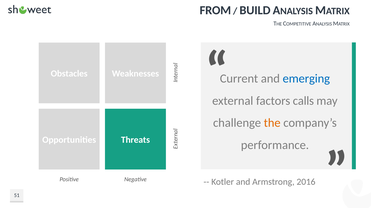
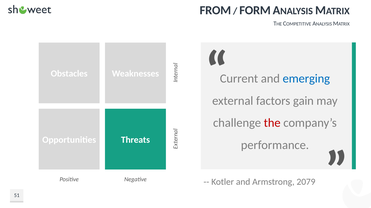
BUILD: BUILD -> FORM (255, 10)
calls: calls -> gain (303, 101)
the colour: orange -> red (272, 123)
2016: 2016 -> 2079 (306, 182)
